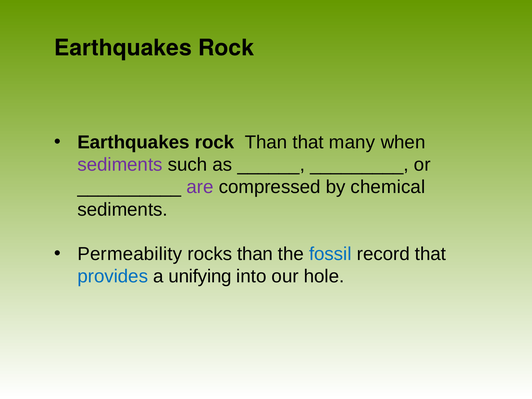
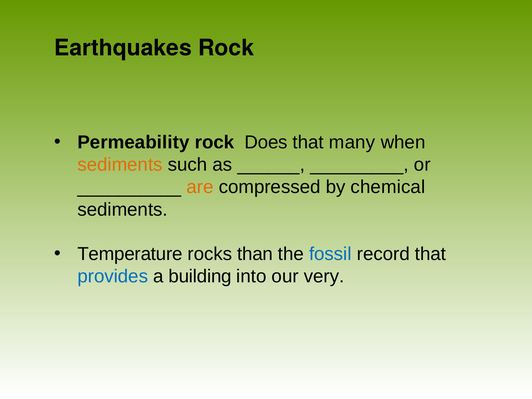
Earthquakes: Earthquakes -> Permeability (133, 142)
rock Than: Than -> Does (266, 142)
sediments colour: purple -> orange (120, 165)
are colour: purple -> orange (200, 187)
Permeability: Permeability -> Temperature (130, 254)
unifying: unifying -> building (200, 276)
hole: hole -> very (324, 276)
